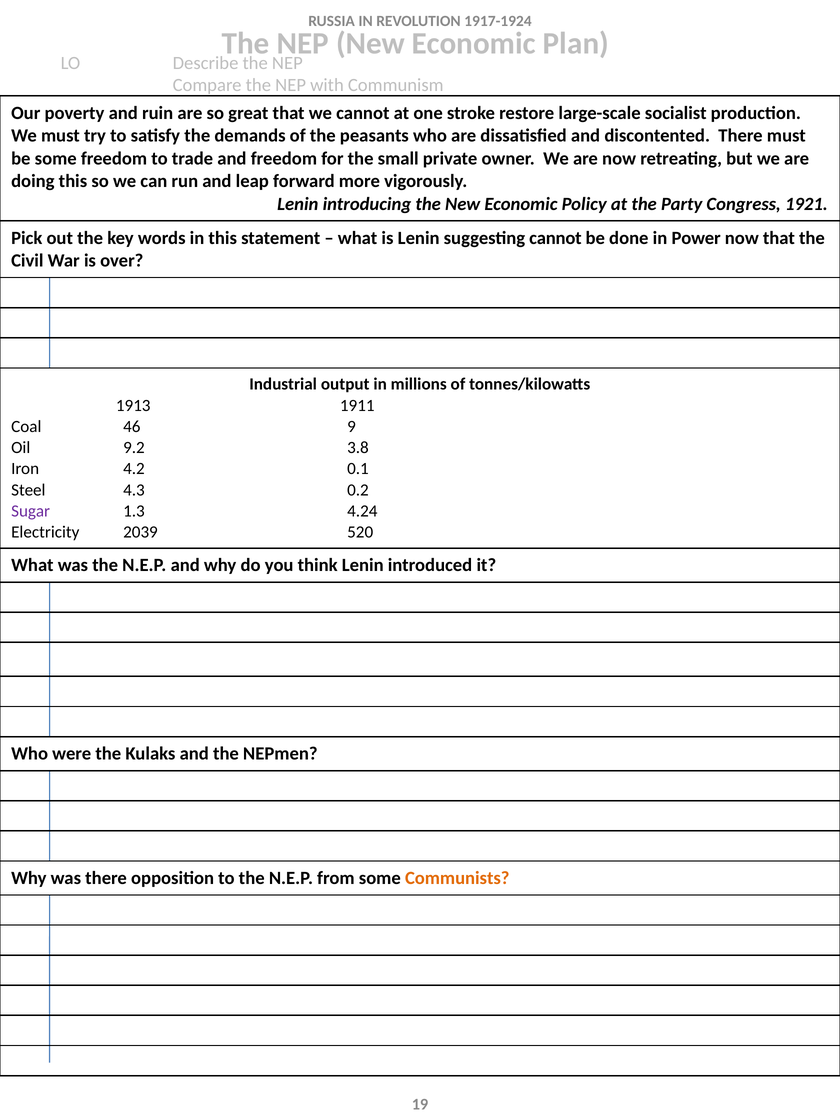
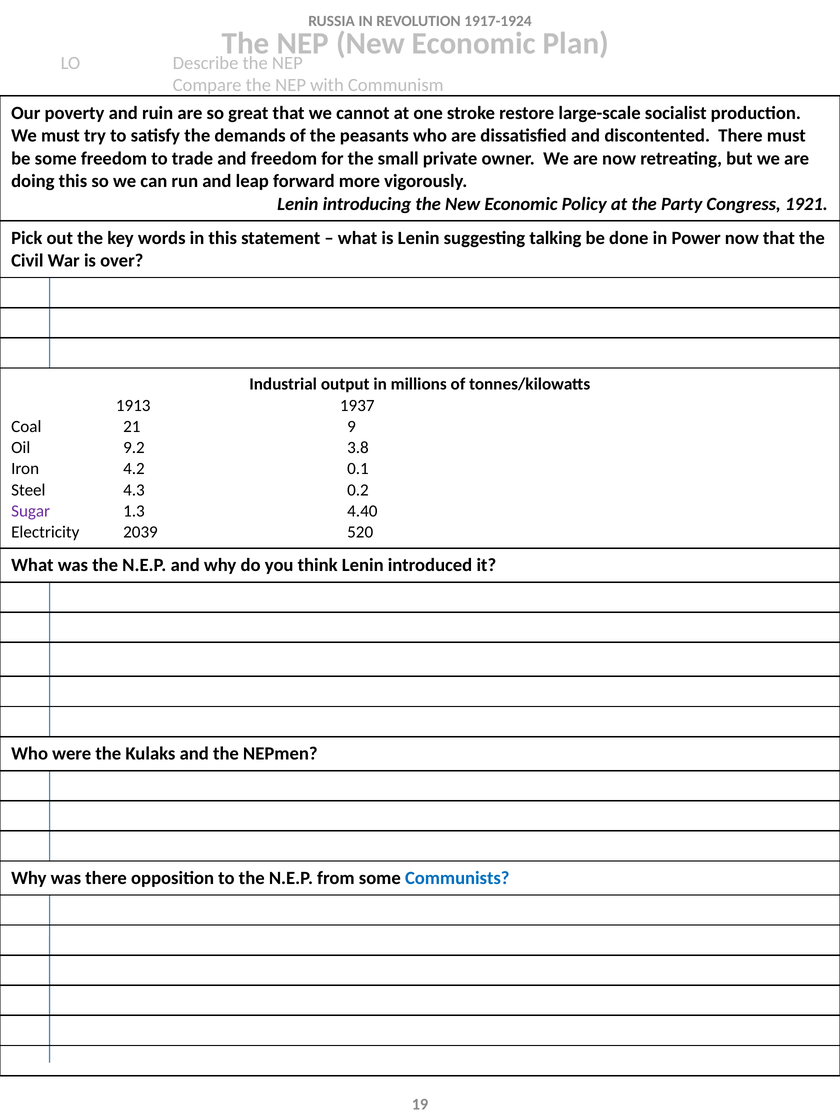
suggesting cannot: cannot -> talking (555, 238)
1911: 1911 -> 1937 (357, 405)
46: 46 -> 21 (132, 427)
4.24: 4.24 -> 4.40 (362, 511)
Communists colour: orange -> blue (457, 878)
